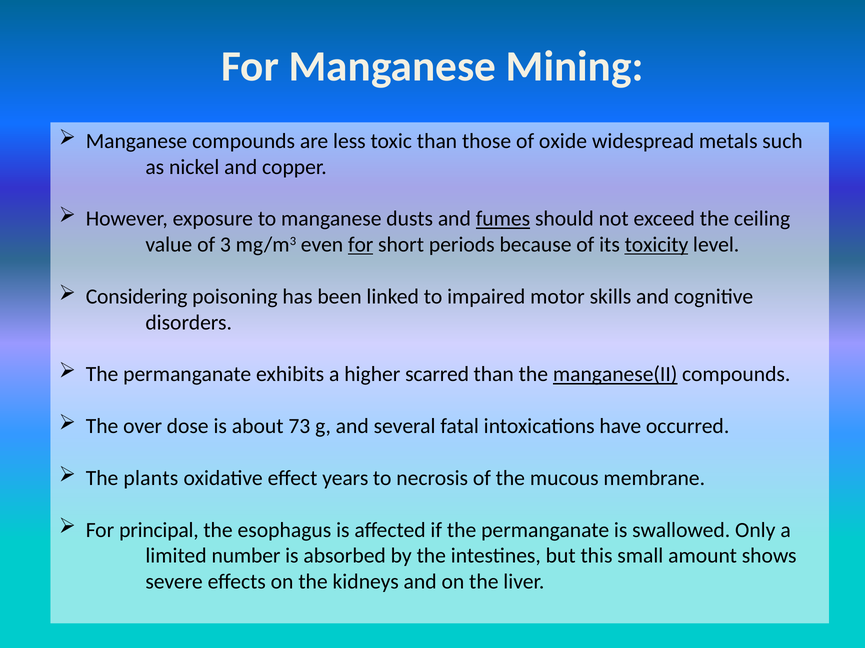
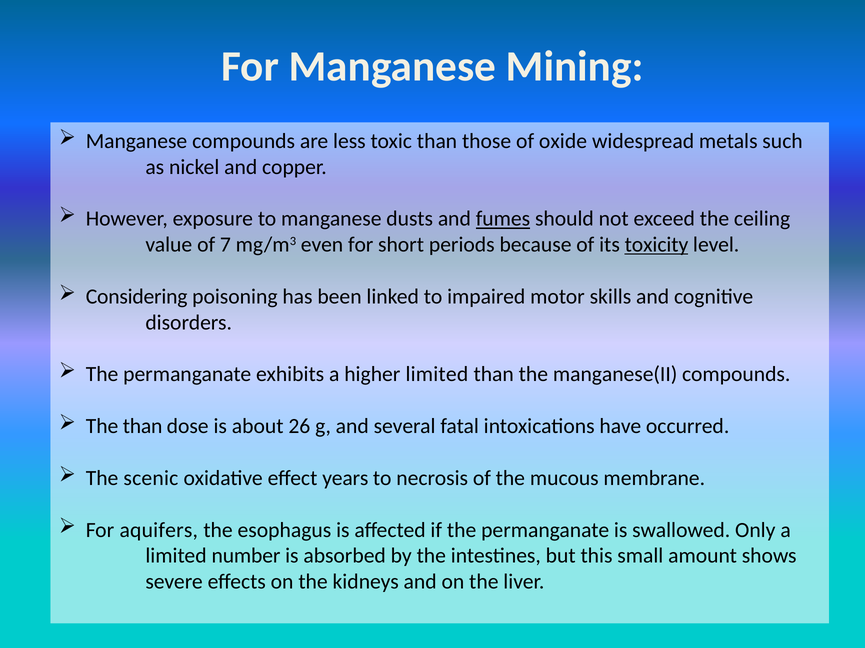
3: 3 -> 7 (225, 245)
for underline: present -> none (361, 245)
higher scarred: scarred -> limited (437, 375)
manganese(II underline: present -> none (615, 375)
The over: over -> than (143, 427)
73: 73 -> 26 (299, 427)
plants: plants -> scenic (151, 479)
principal: principal -> aquifers (159, 530)
